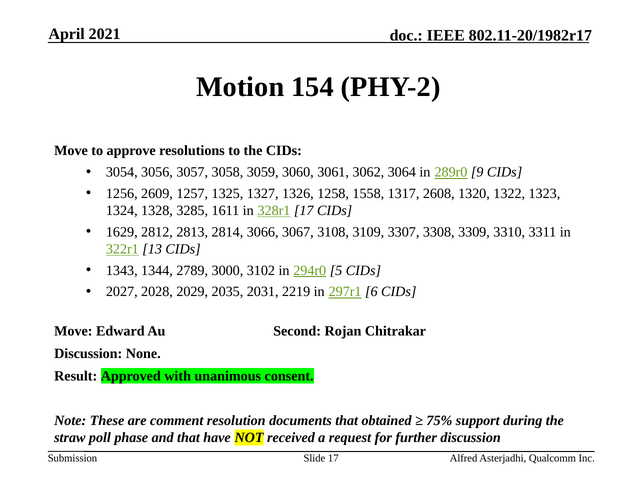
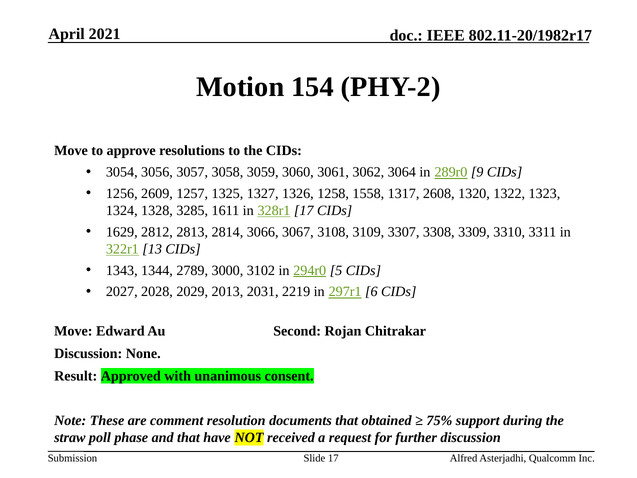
2035: 2035 -> 2013 (227, 292)
